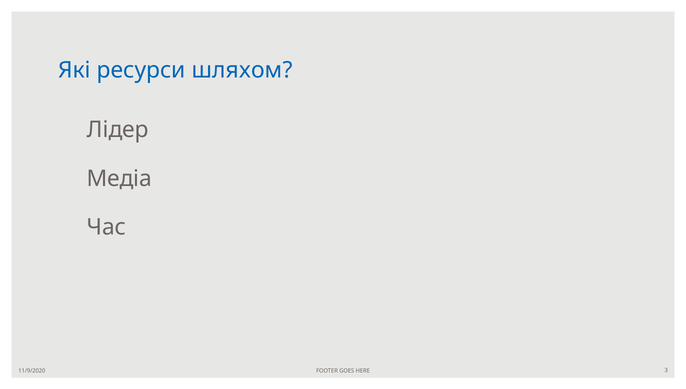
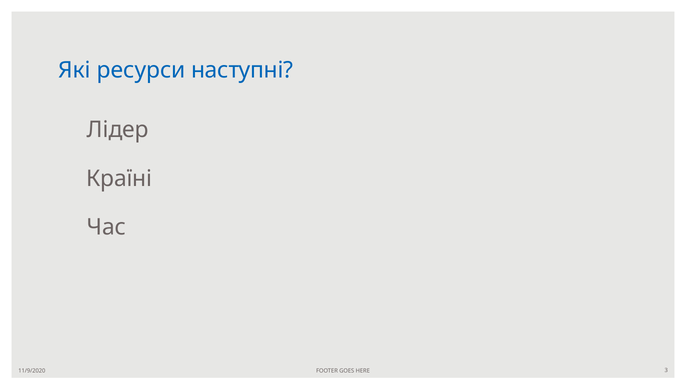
шляхом: шляхом -> наступні (242, 70)
Медіа: Медіа -> Країні (119, 179)
